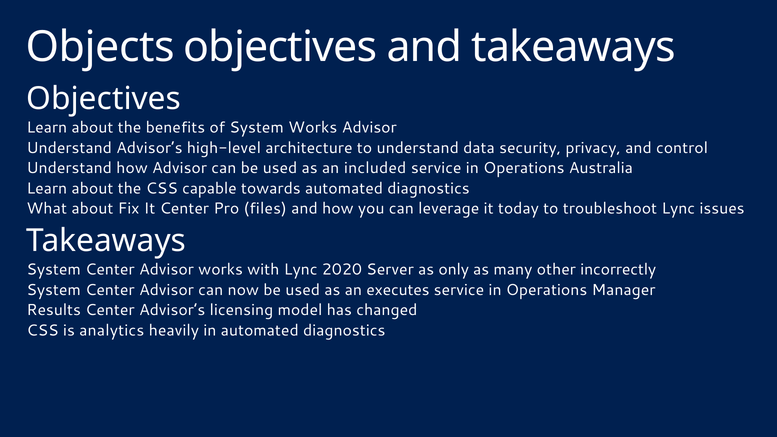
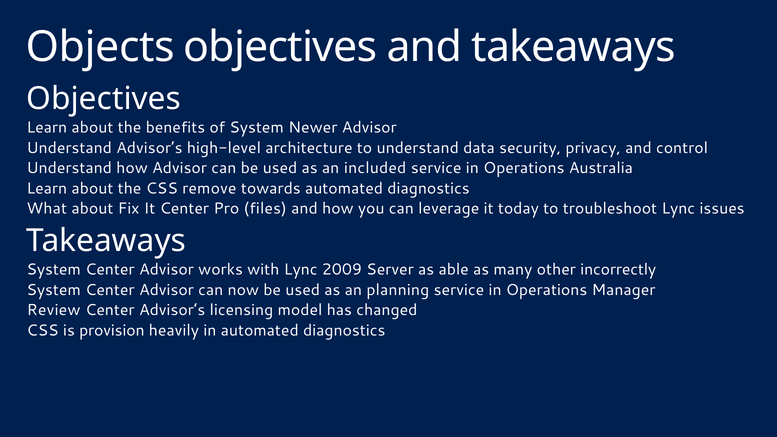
System Works: Works -> Newer (313, 128)
capable: capable -> remove (209, 188)
2020: 2020 -> 2009 (342, 270)
only: only -> able (454, 270)
executes: executes -> planning (398, 290)
Results: Results -> Review (54, 310)
analytics: analytics -> provision (112, 330)
